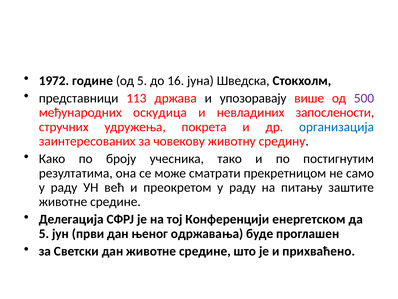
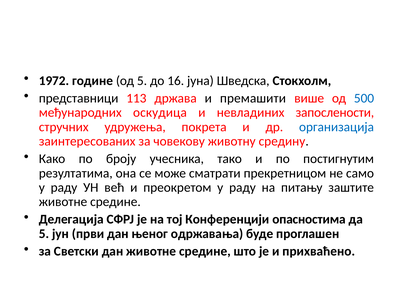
упозоравају: упозоравају -> премашити (253, 98)
500 colour: purple -> blue (364, 98)
енергетском: енергетском -> опасностима (309, 219)
